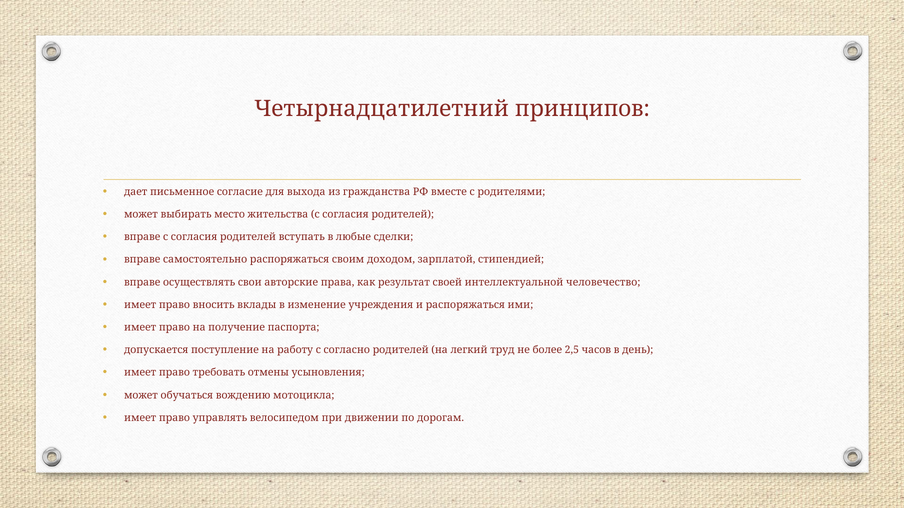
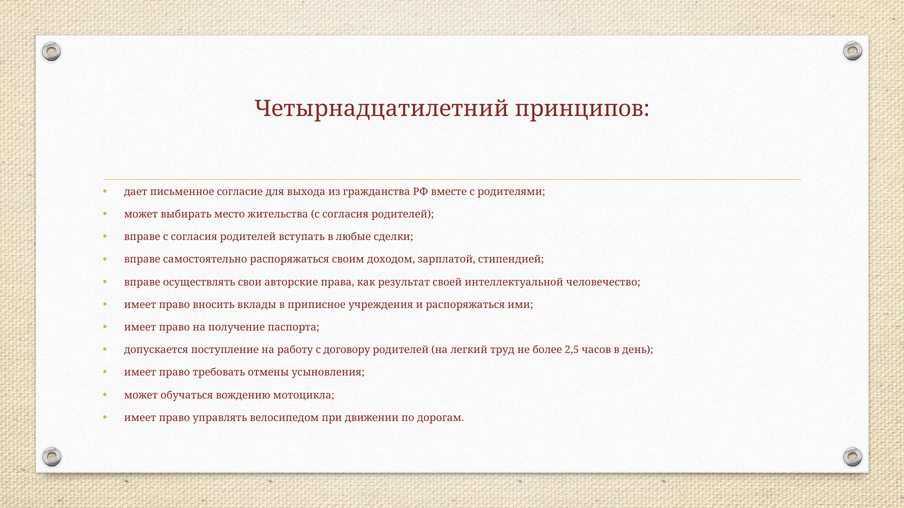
изменение: изменение -> приписное (317, 305)
согласно: согласно -> договору (347, 350)
